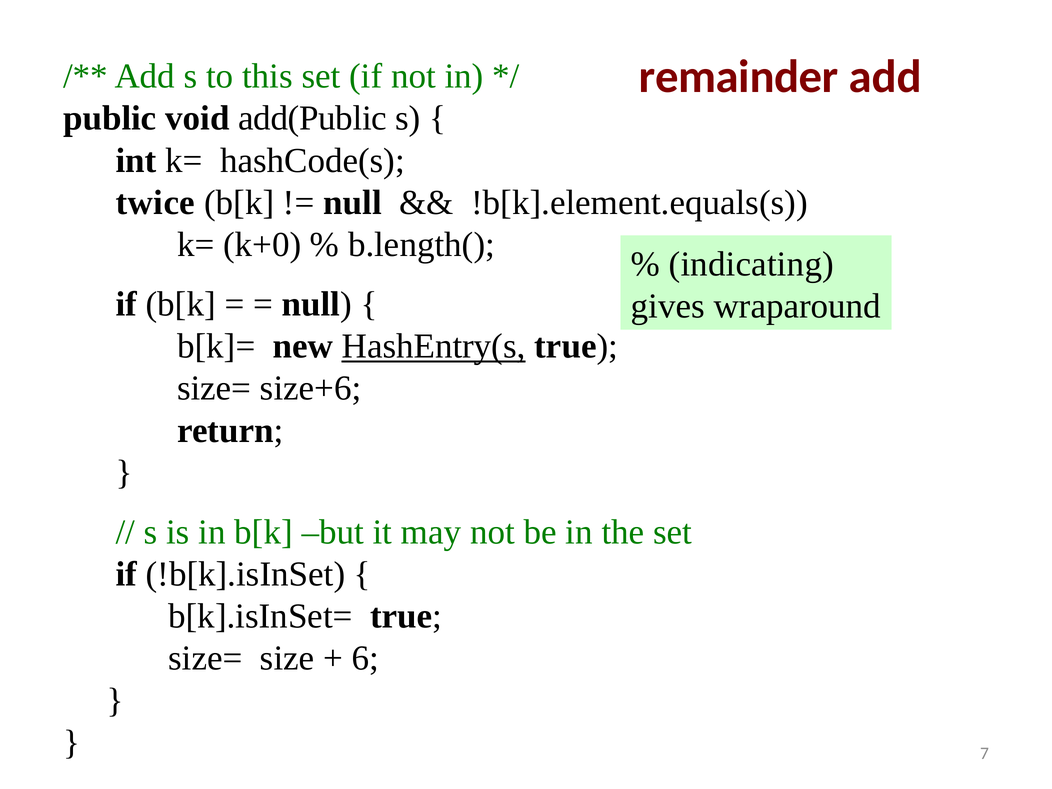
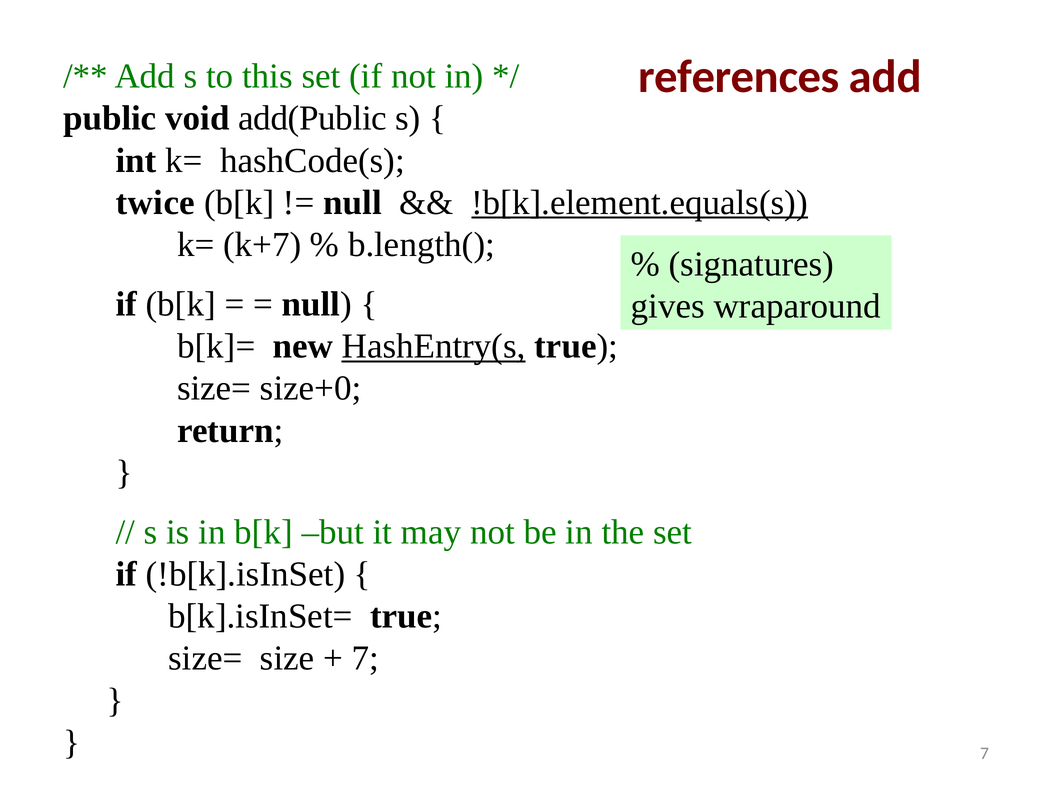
remainder: remainder -> references (739, 77)
!b[k].element.equals(s underline: none -> present (640, 203)
k+0: k+0 -> k+7 (262, 245)
indicating: indicating -> signatures (751, 264)
size+6: size+6 -> size+0 (311, 388)
6: 6 -> 7 (365, 658)
